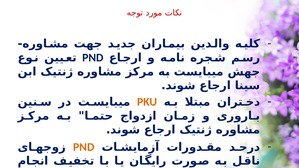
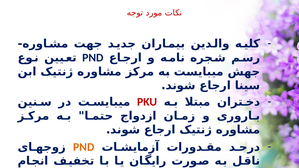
PKU colour: orange -> red (147, 102)
